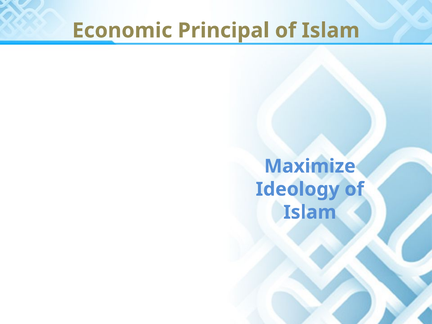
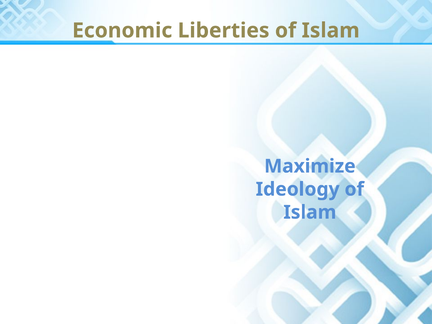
Principal: Principal -> Liberties (224, 31)
